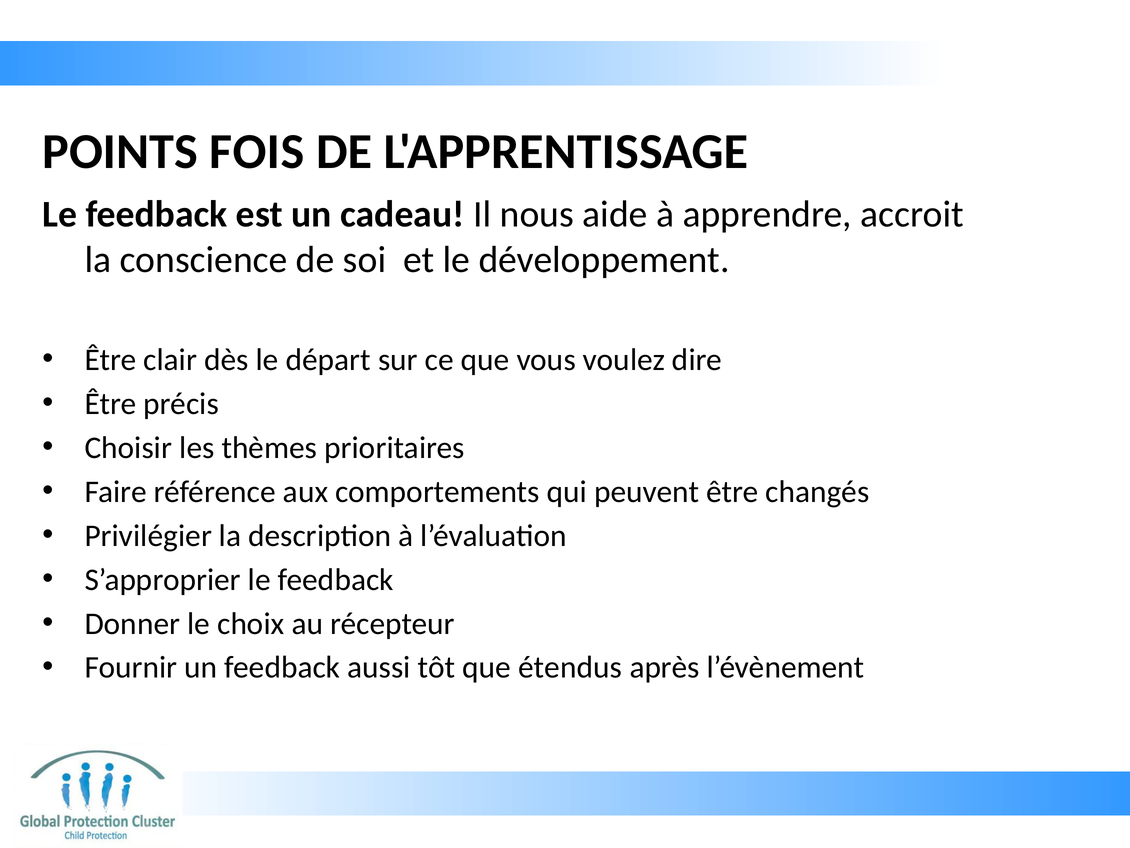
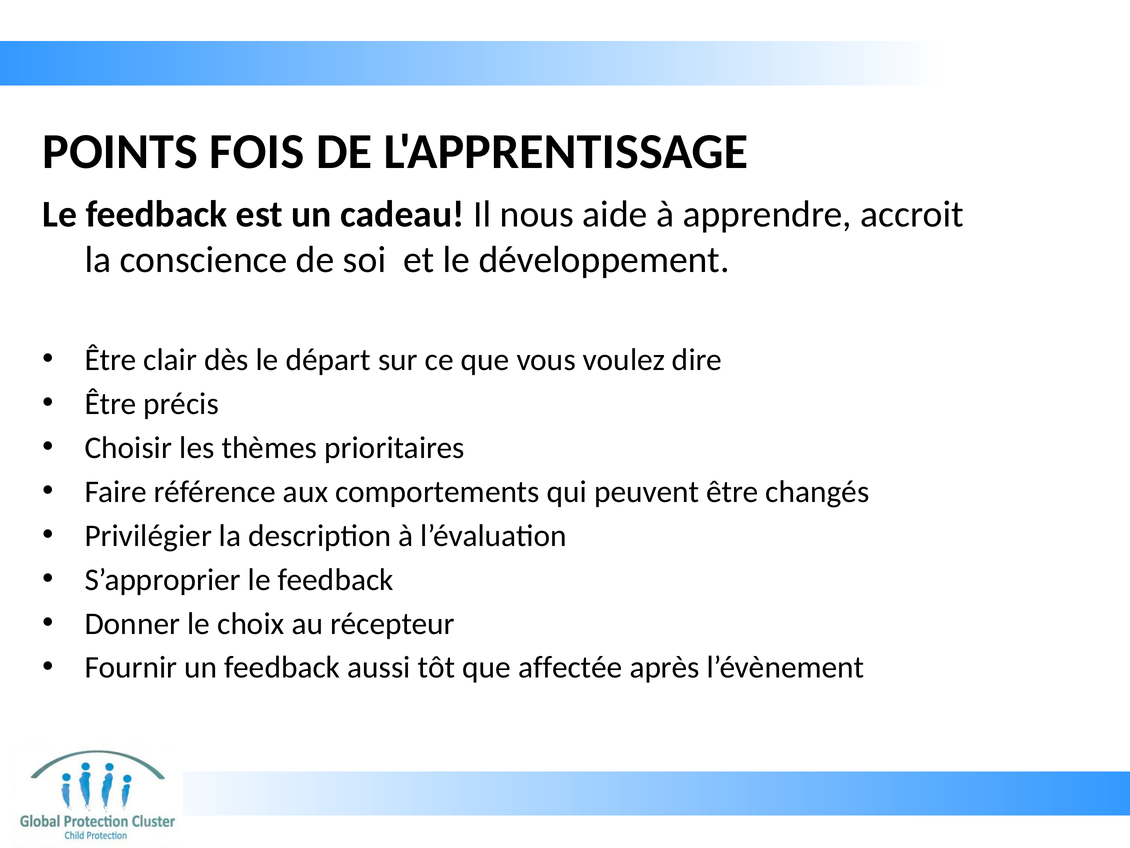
étendus: étendus -> affectée (570, 667)
